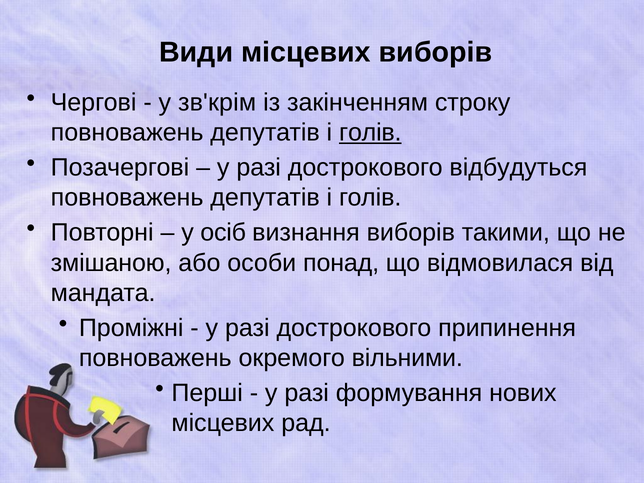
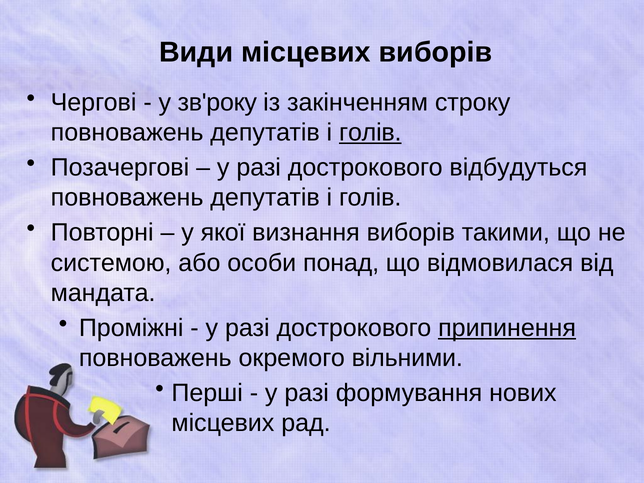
зв'крім: зв'крім -> зв'року (217, 102)
осіб: осіб -> якої (223, 233)
змішаною: змішаною -> системою (111, 263)
припинення underline: none -> present (507, 328)
